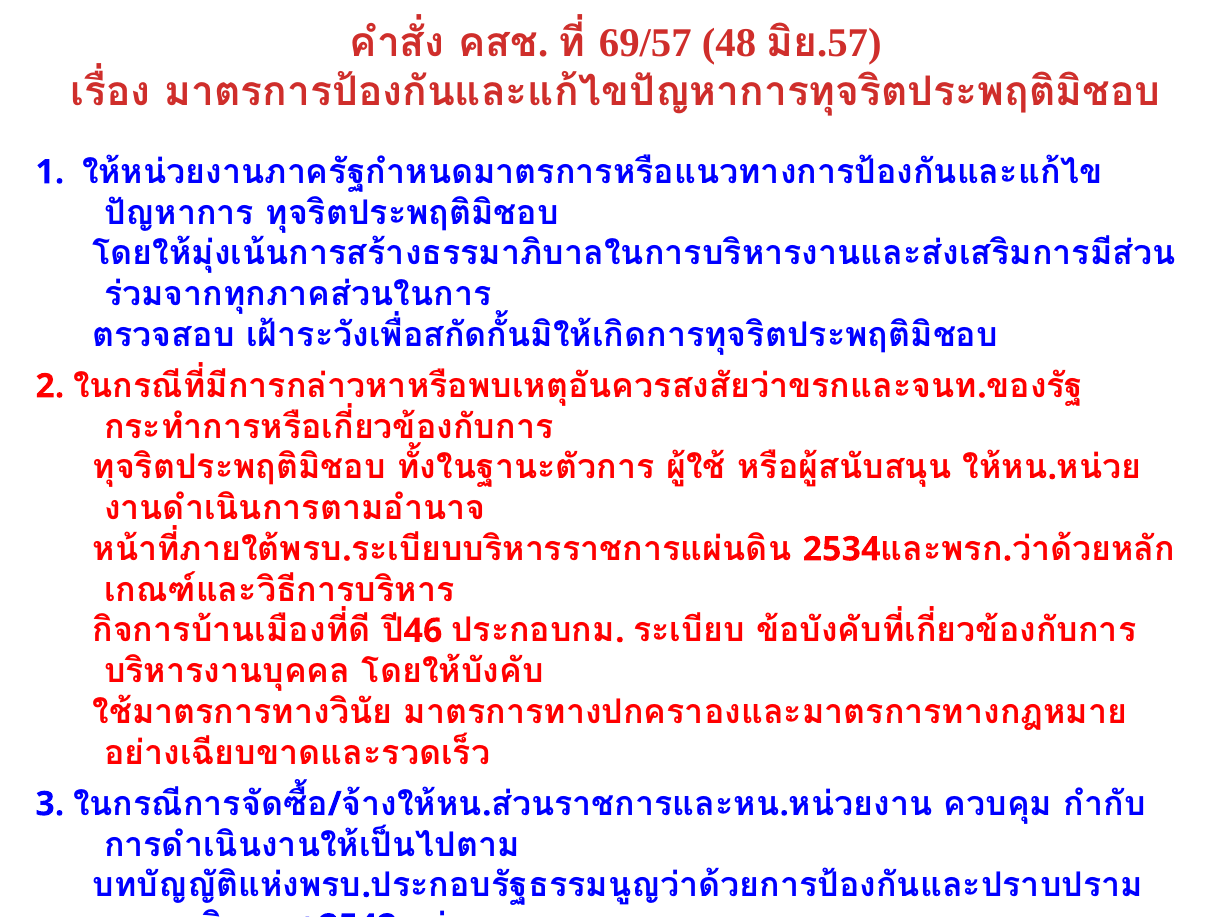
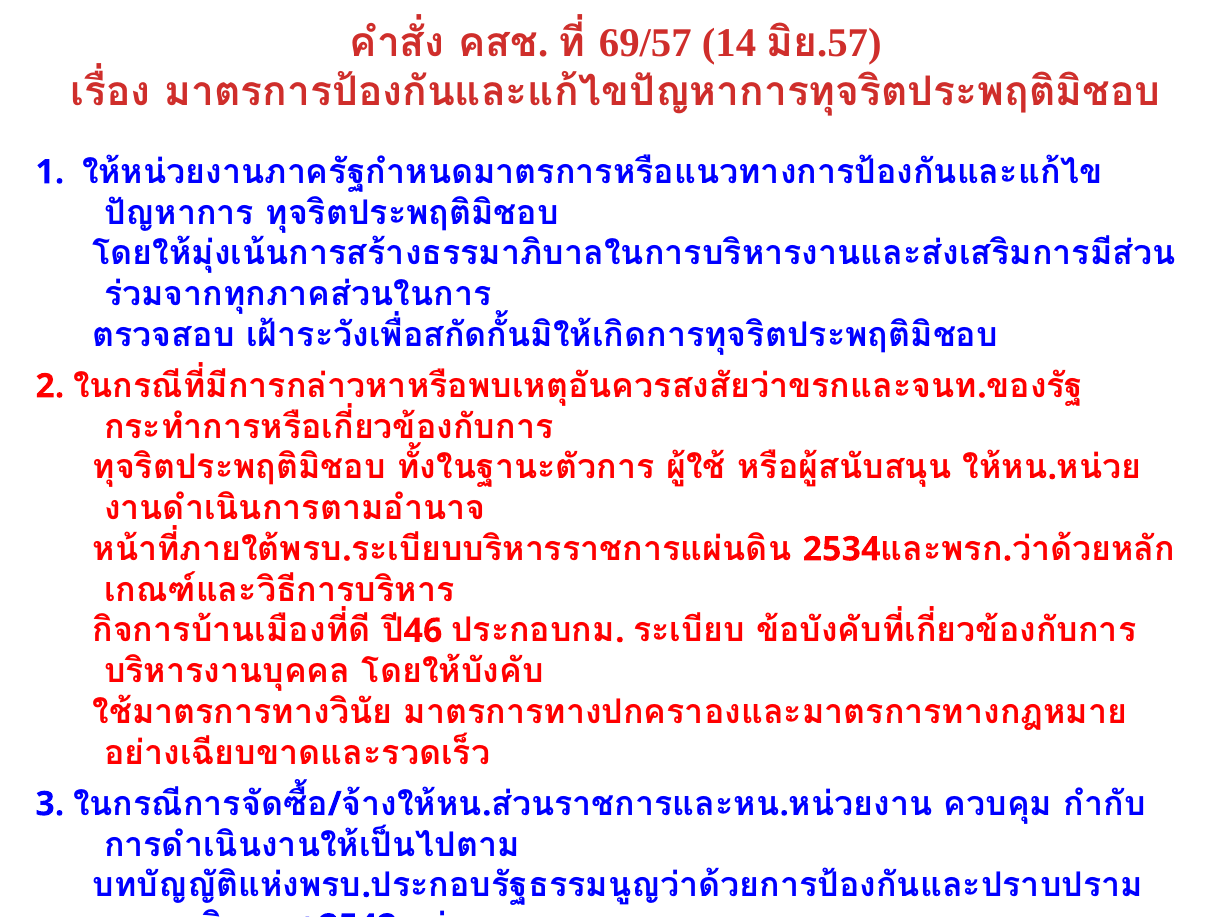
48: 48 -> 14 (729, 43)
